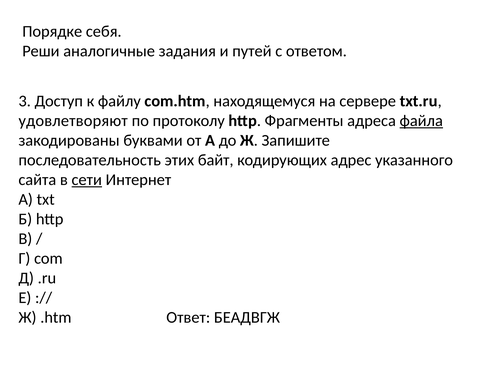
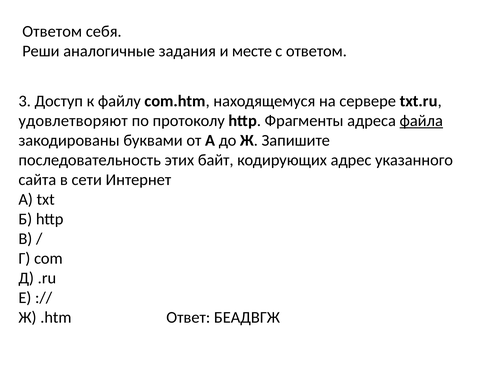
Порядке: Порядке -> Ответом (52, 31)
путей: путей -> месте (252, 51)
сети underline: present -> none (87, 180)
